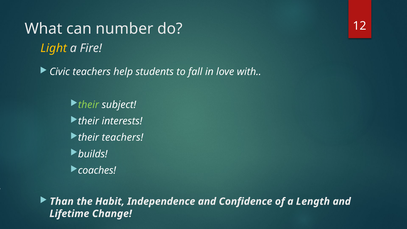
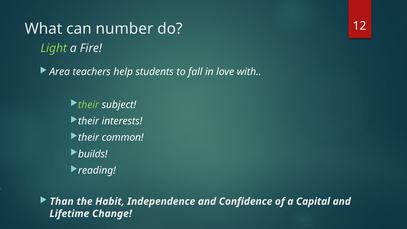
Light colour: yellow -> light green (54, 48)
Civic: Civic -> Area (60, 72)
their teachers: teachers -> common (123, 138)
coaches: coaches -> reading (97, 170)
Length: Length -> Capital (313, 201)
